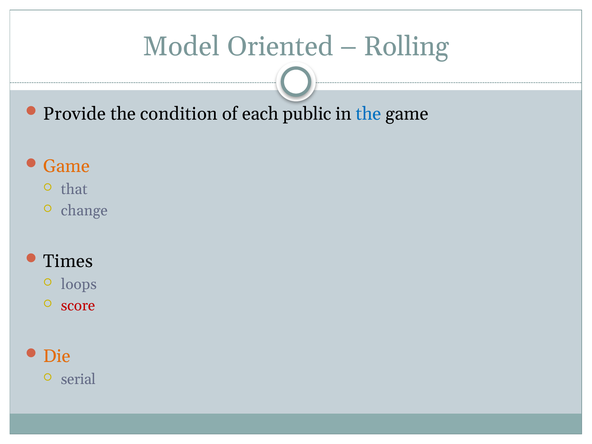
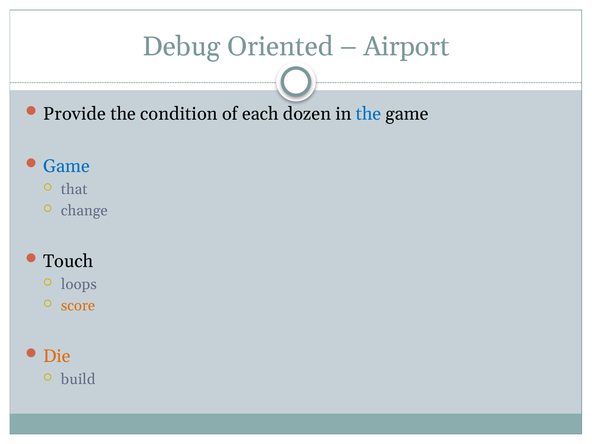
Model: Model -> Debug (181, 47)
Rolling: Rolling -> Airport (406, 47)
public: public -> dozen (307, 114)
Game colour: orange -> blue (67, 166)
Times: Times -> Touch (68, 261)
score colour: red -> orange (78, 306)
serial: serial -> build (78, 379)
